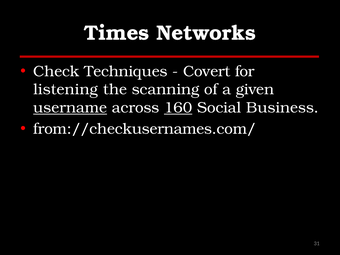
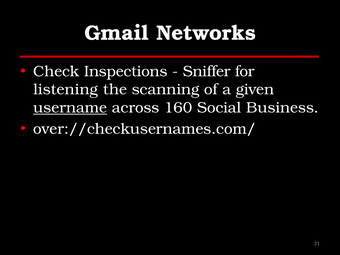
Times: Times -> Gmail (116, 33)
Techniques: Techniques -> Inspections (126, 71)
Covert: Covert -> Sniffer (207, 71)
160 underline: present -> none (178, 108)
from://checkusernames.com/: from://checkusernames.com/ -> over://checkusernames.com/ (144, 129)
